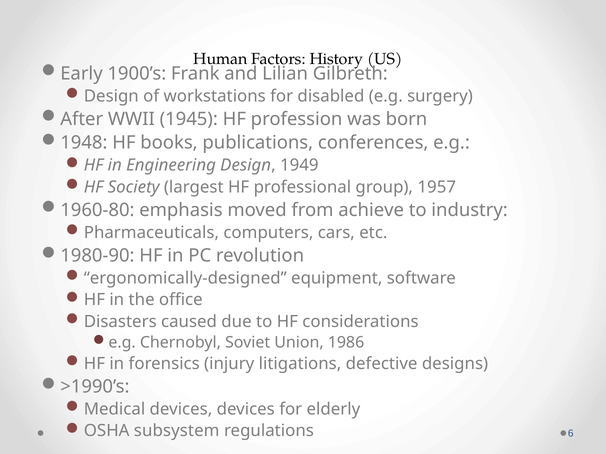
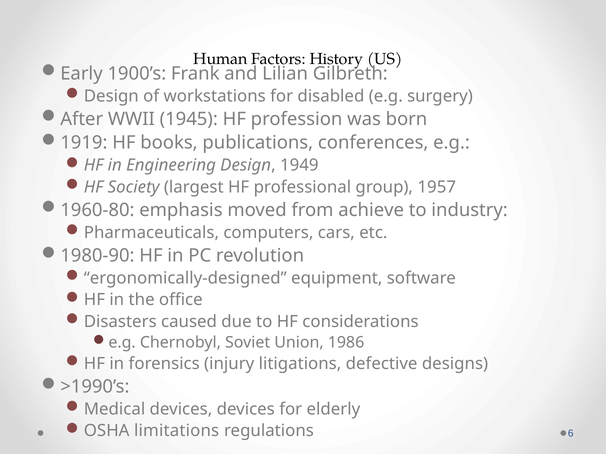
1948: 1948 -> 1919 (84, 143)
subsystem: subsystem -> limitations (177, 431)
